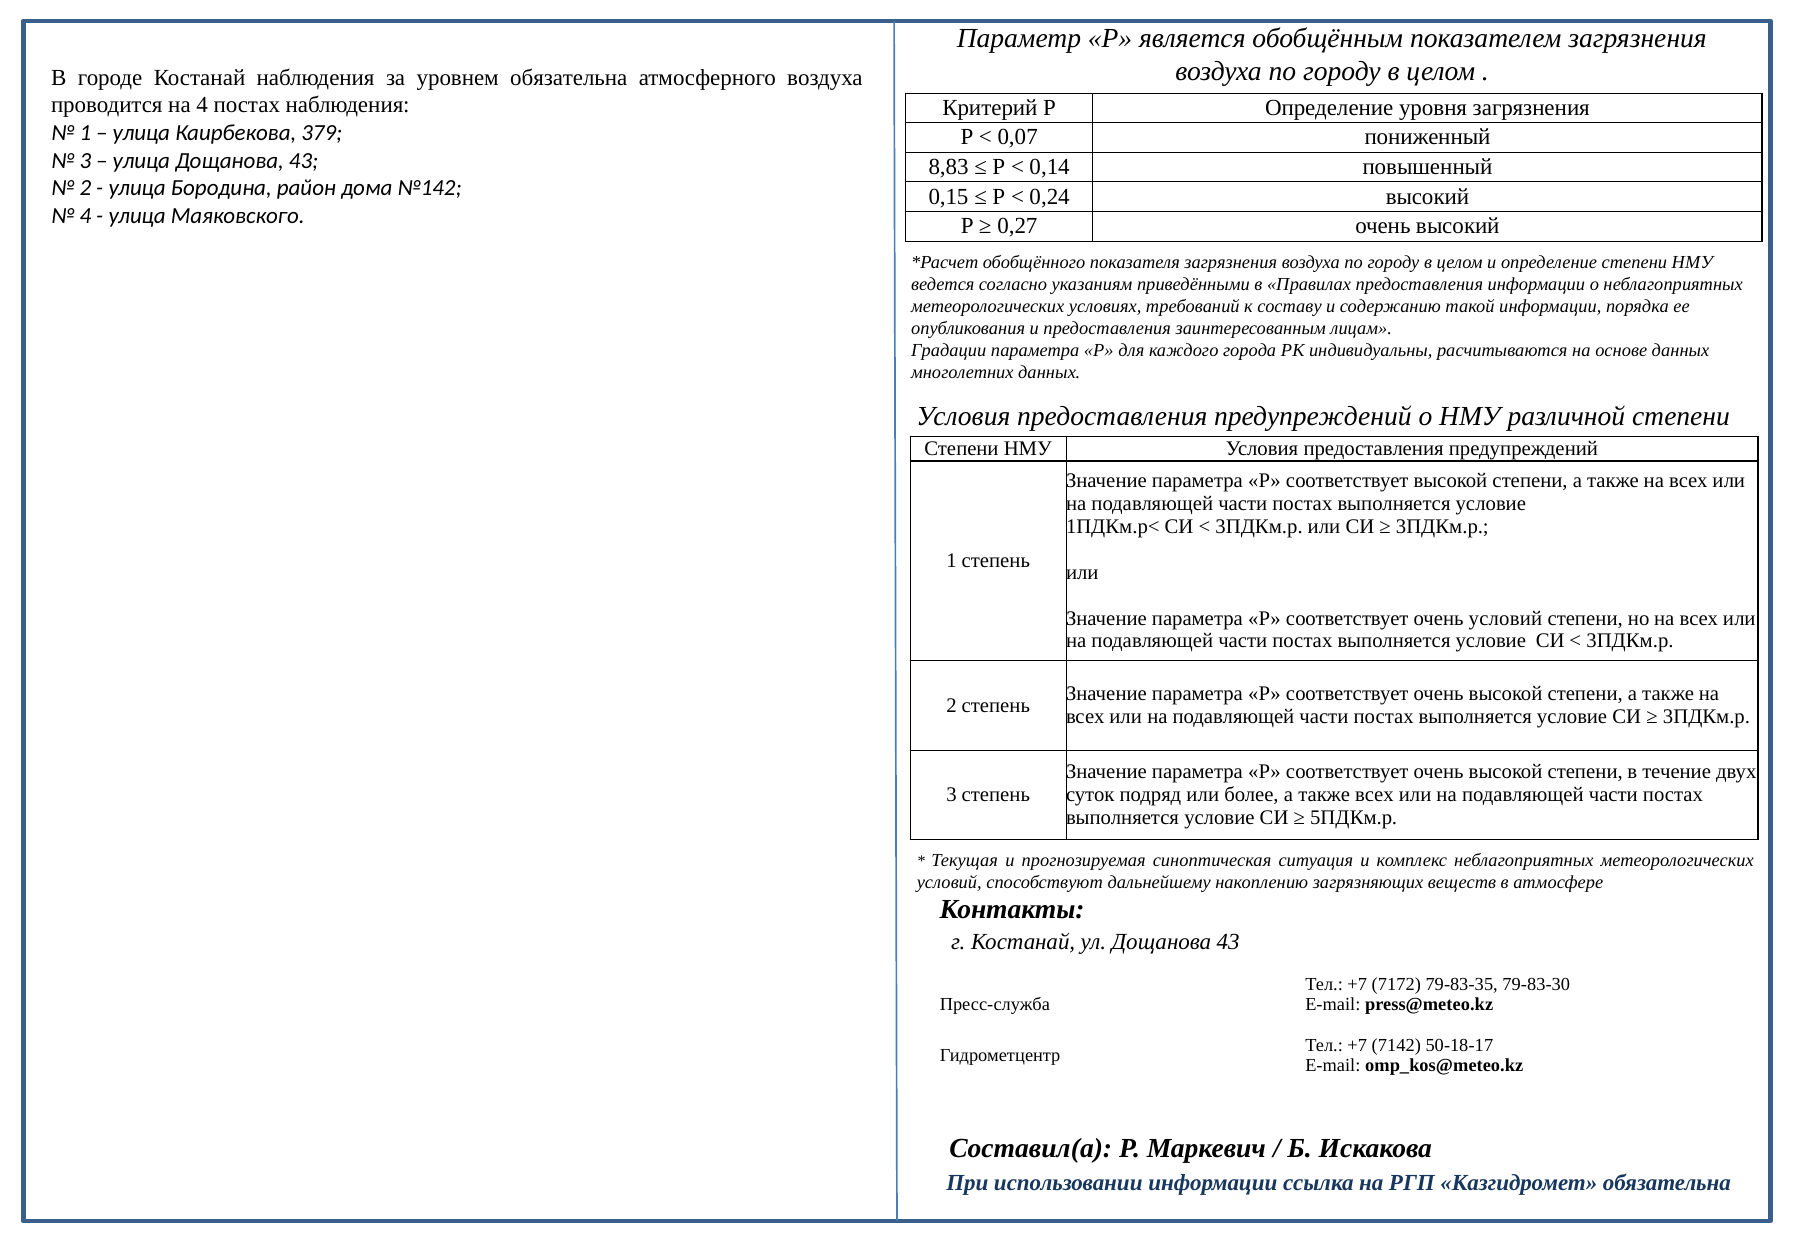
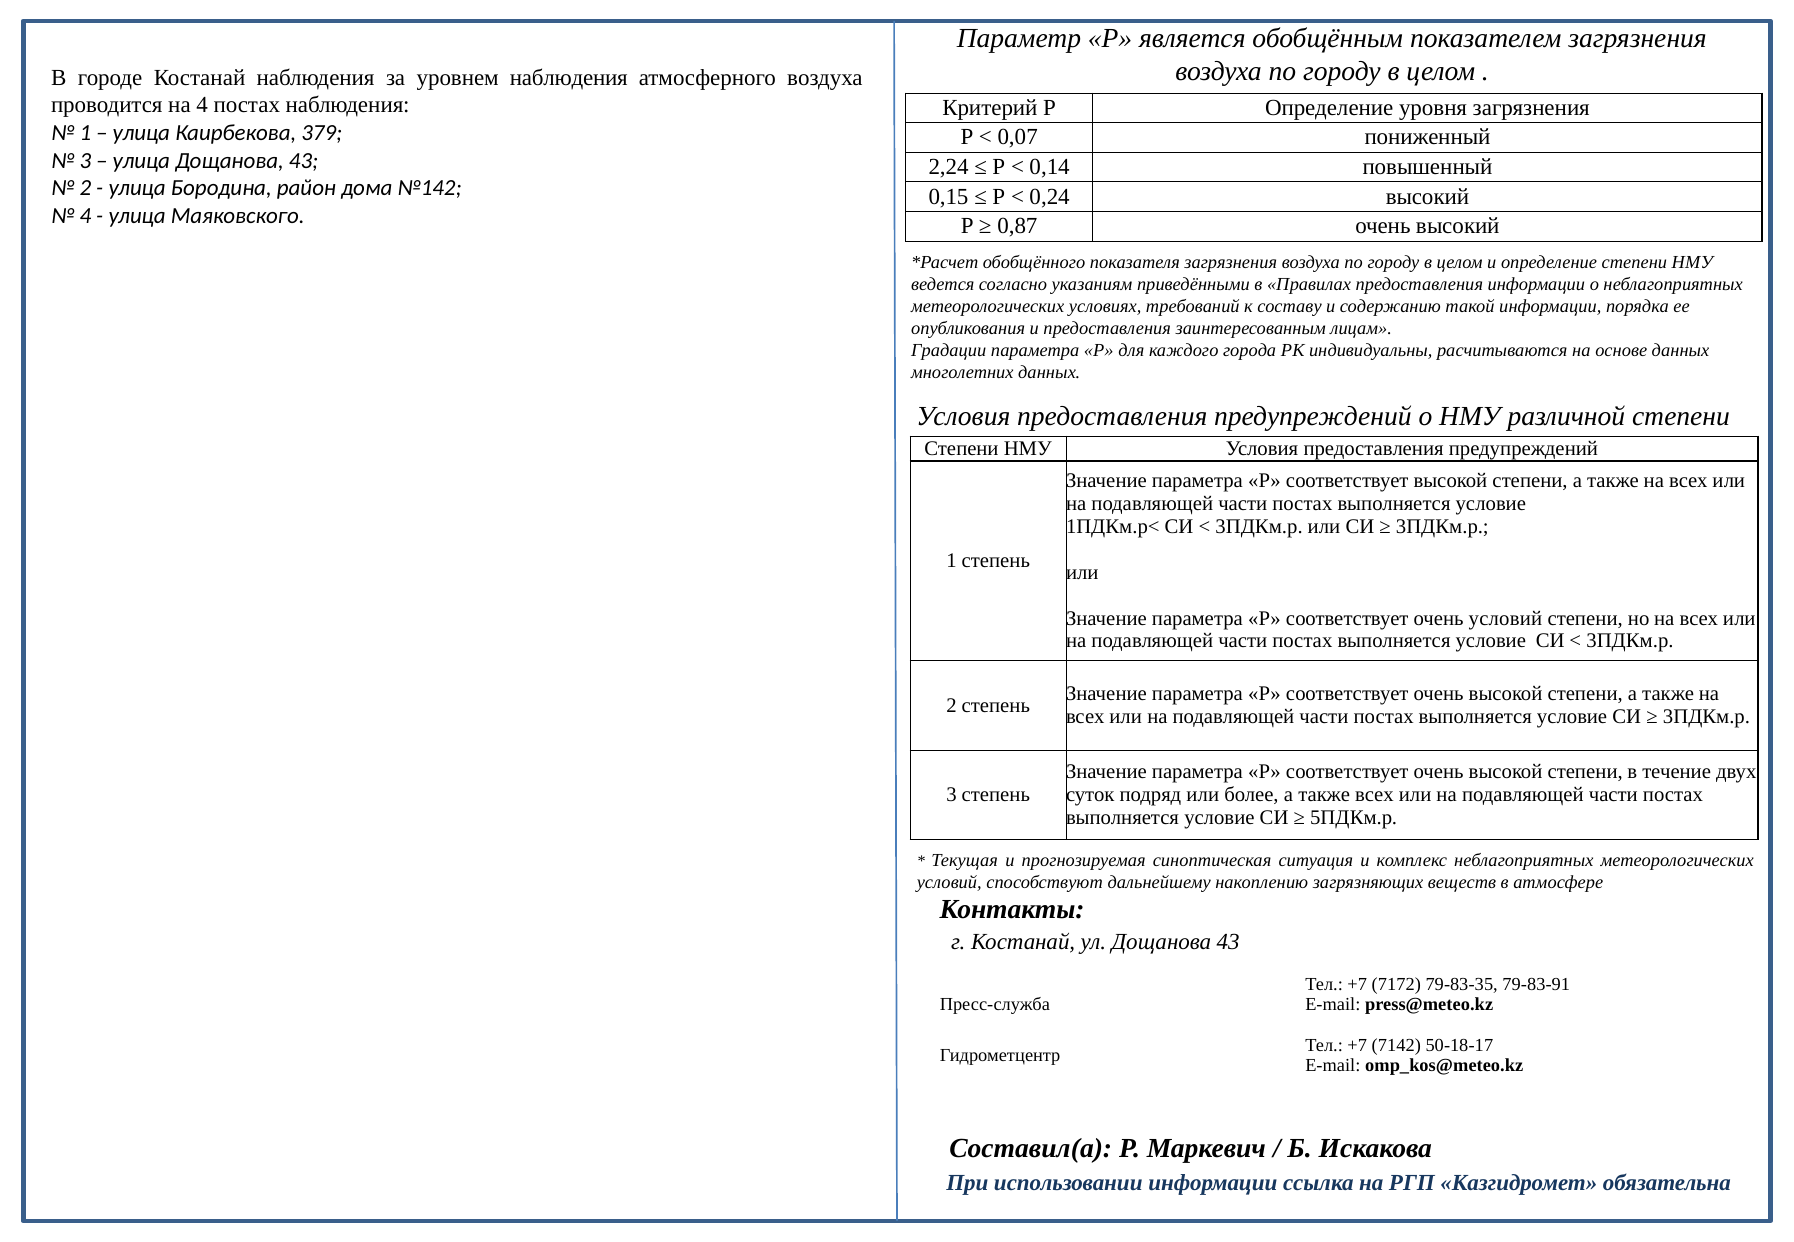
уровнем обязательна: обязательна -> наблюдения (569, 77)
8,83: 8,83 -> 2,24 (949, 167)
0,27: 0,27 -> 0,87 (1017, 226)
79-83-30: 79-83-30 -> 79-83-91 (1536, 984)
